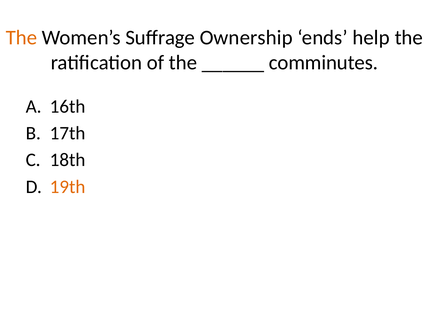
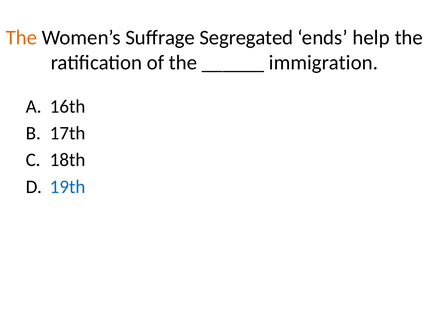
Ownership: Ownership -> Segregated (246, 38)
comminutes: comminutes -> immigration (323, 63)
19th colour: orange -> blue (68, 187)
